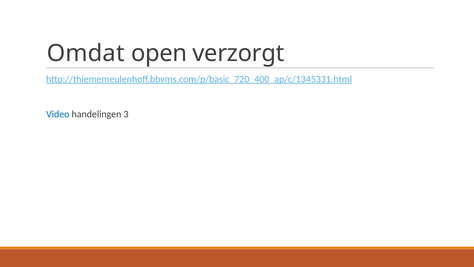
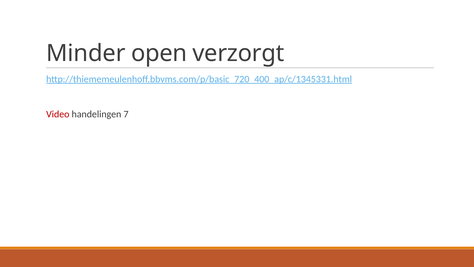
Omdat: Omdat -> Minder (86, 53)
Video colour: blue -> red (58, 114)
3: 3 -> 7 (126, 114)
